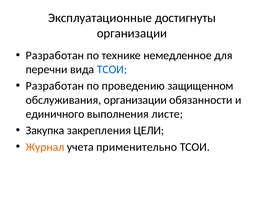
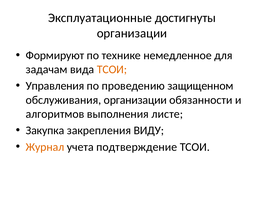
Разработан: Разработан -> Формируют (55, 55)
перечни: перечни -> задачам (47, 69)
ТСОИ colour: blue -> orange (112, 69)
Разработан: Разработан -> Управления (55, 86)
единичного: единичного -> алгоритмов (55, 114)
ЦЕЛИ: ЦЕЛИ -> ВИДУ (149, 130)
применительно: применительно -> подтверждение (137, 147)
